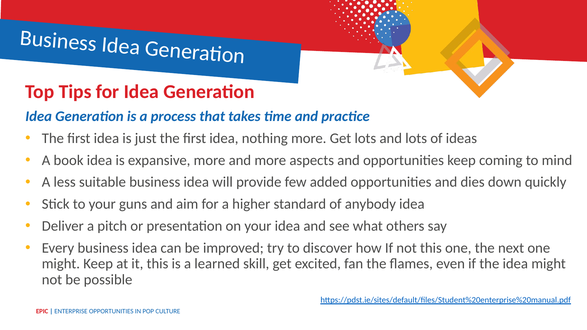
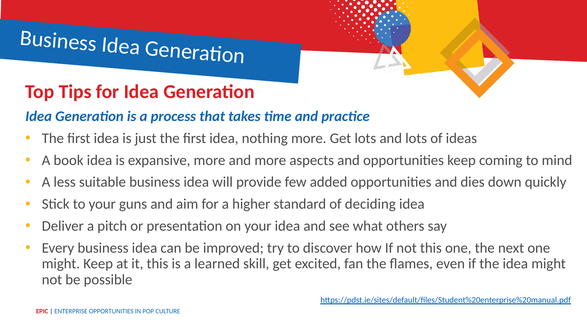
anybody: anybody -> deciding (370, 204)
